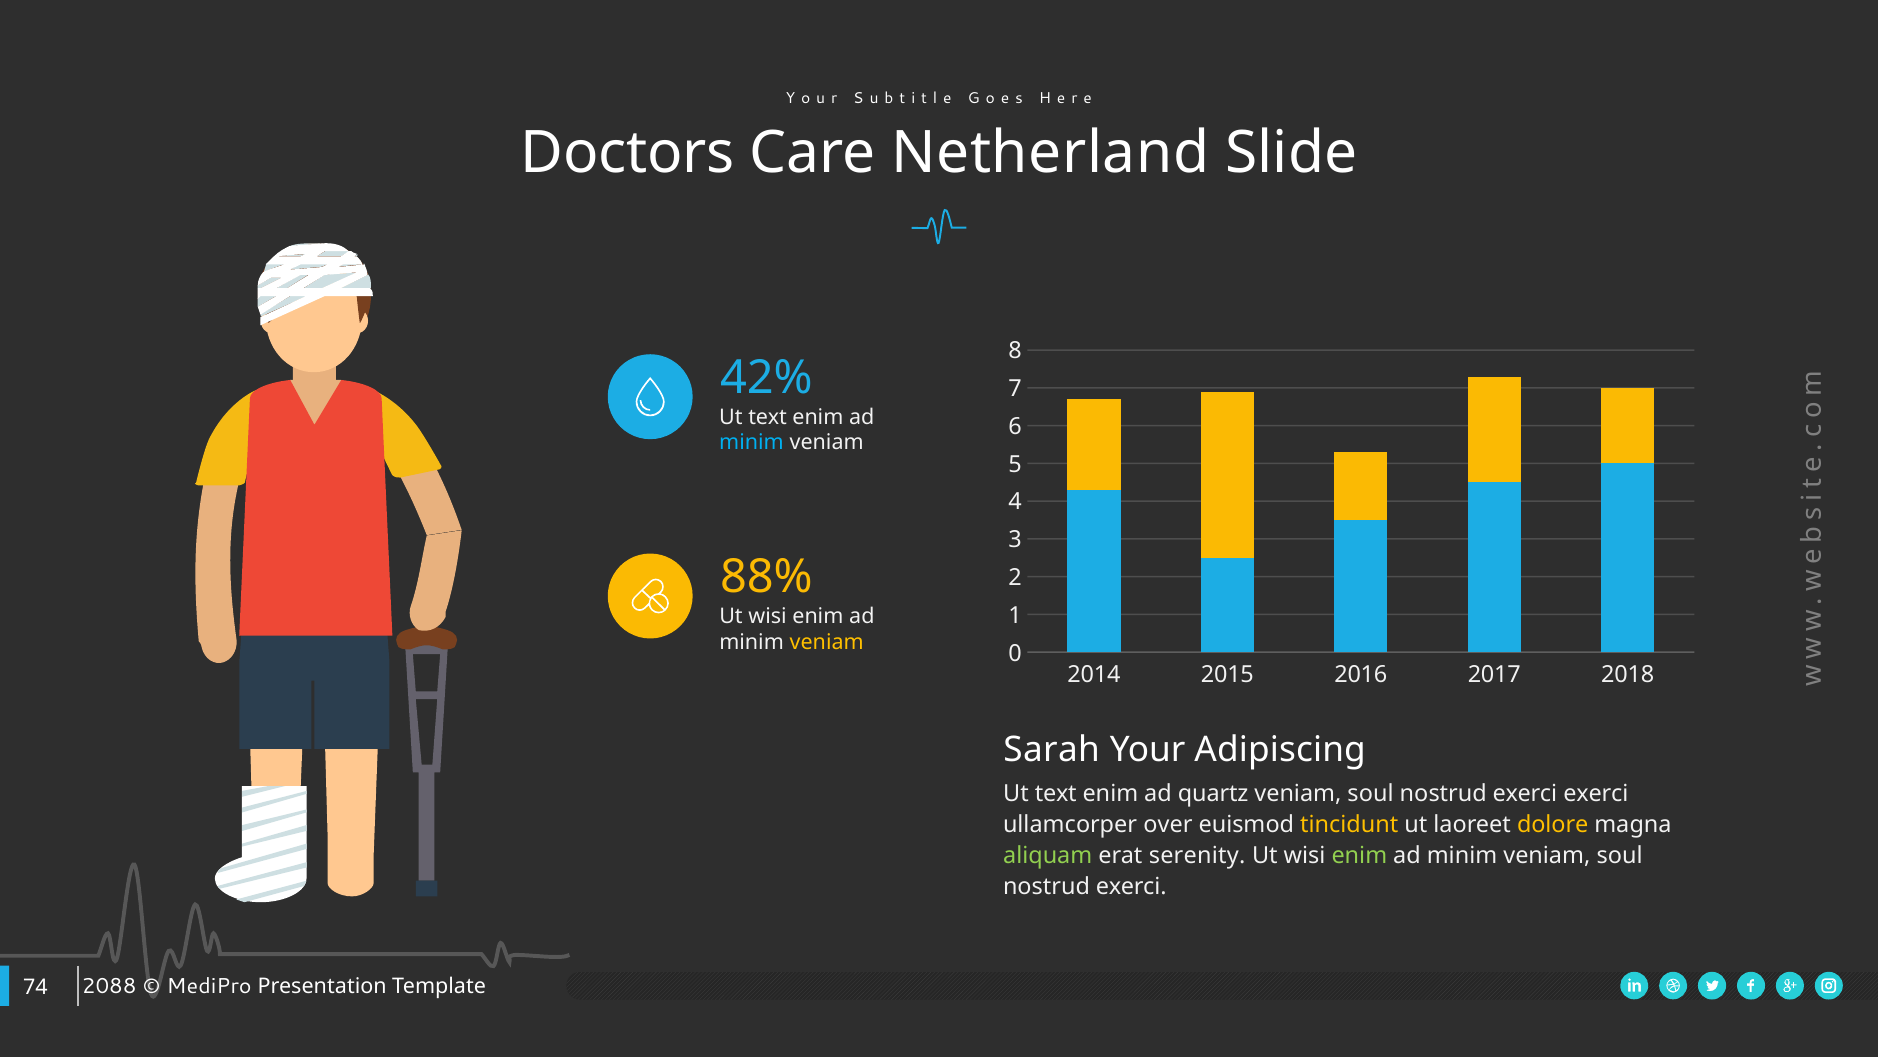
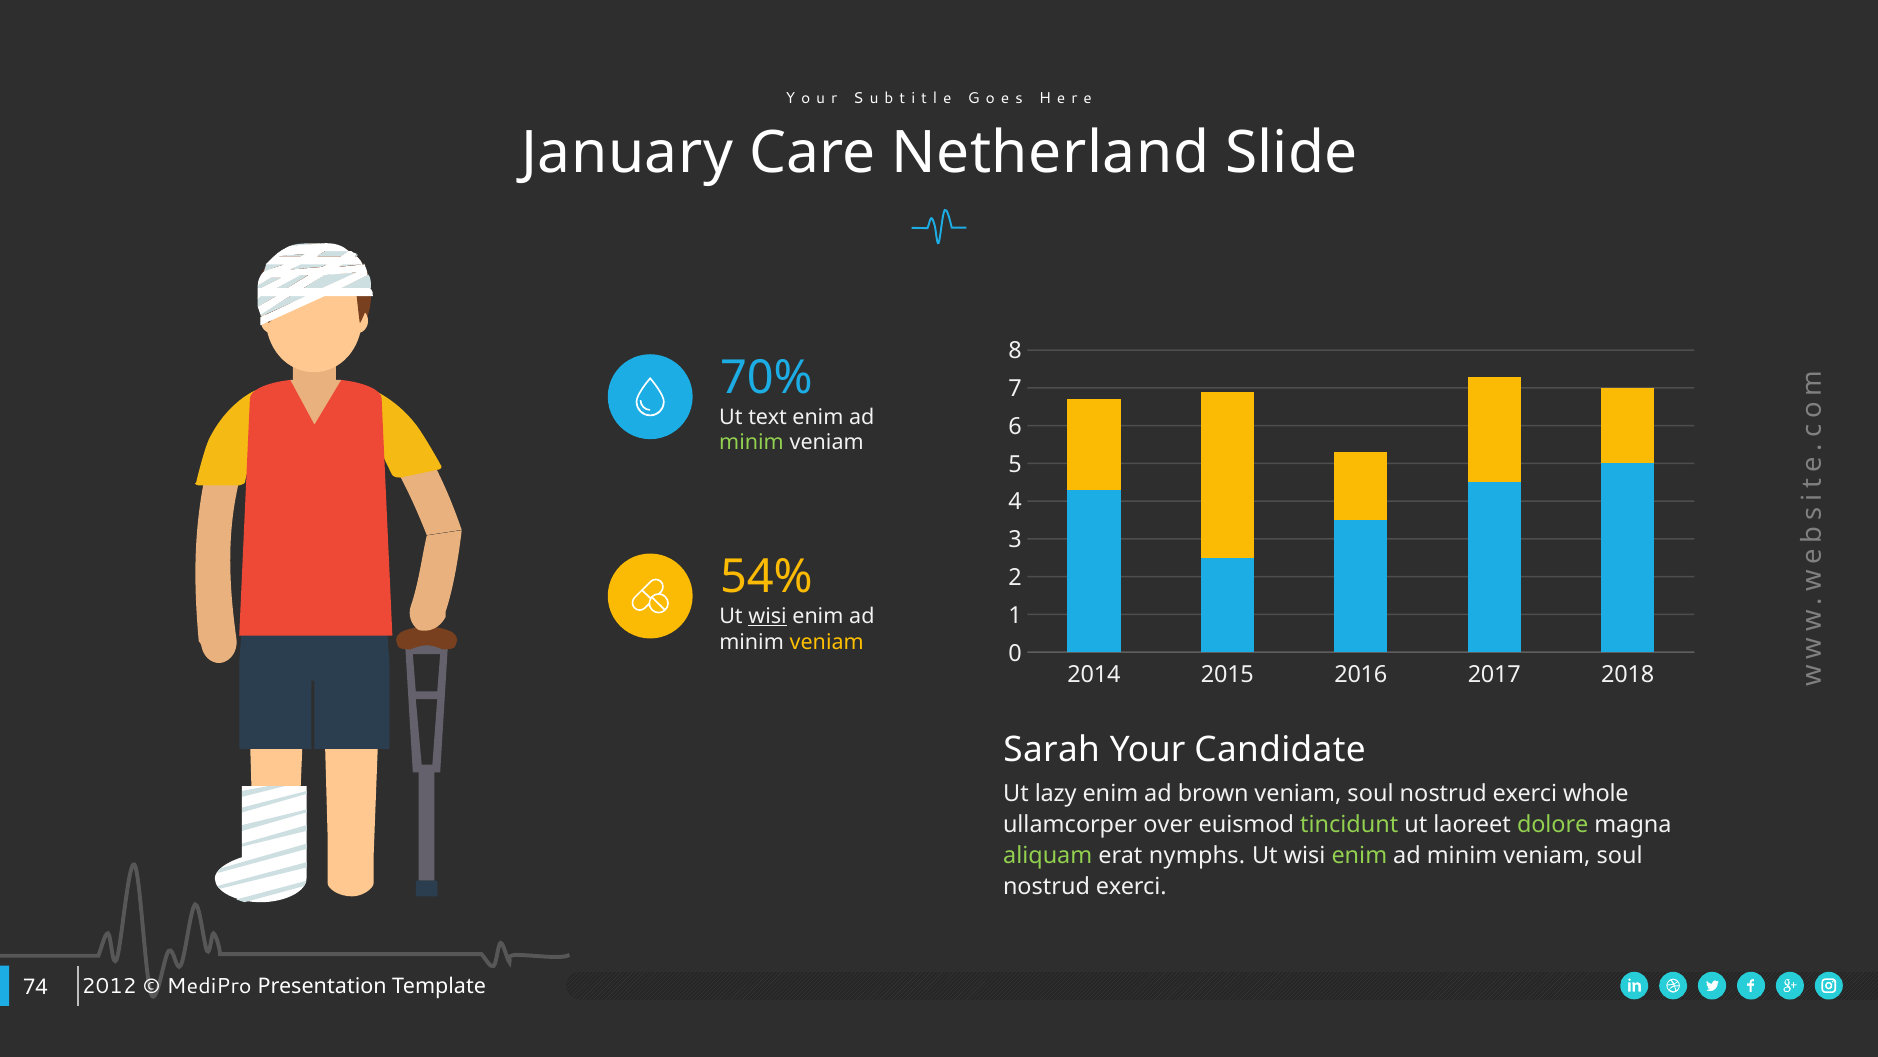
Doctors: Doctors -> January (627, 153)
42%: 42% -> 70% (766, 378)
minim colour: light blue -> light green (752, 443)
88%: 88% -> 54% (766, 577)
wisi underline: none -> present (768, 616)
Adipiscing: Adipiscing -> Candidate (1280, 750)
text: text -> lazy (1056, 793)
quartz: quartz -> brown (1213, 793)
exerci exerci: exerci -> whole (1596, 793)
tincidunt colour: yellow -> light green (1349, 824)
dolore colour: yellow -> light green (1553, 824)
serenity: serenity -> nymphs (1197, 855)
2088: 2088 -> 2012 (109, 986)
